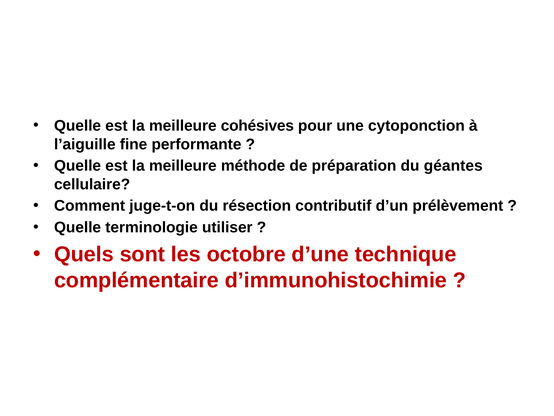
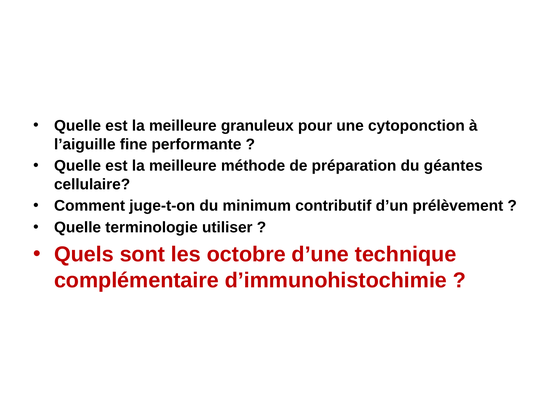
cohésives: cohésives -> granuleux (257, 126)
résection: résection -> minimum (257, 206)
